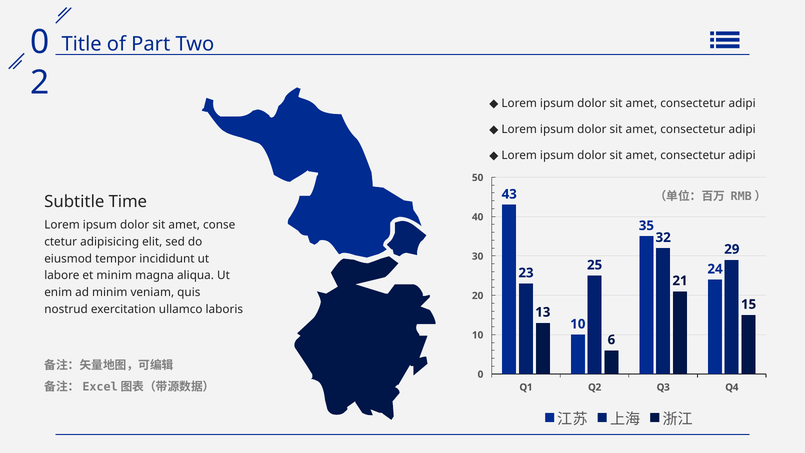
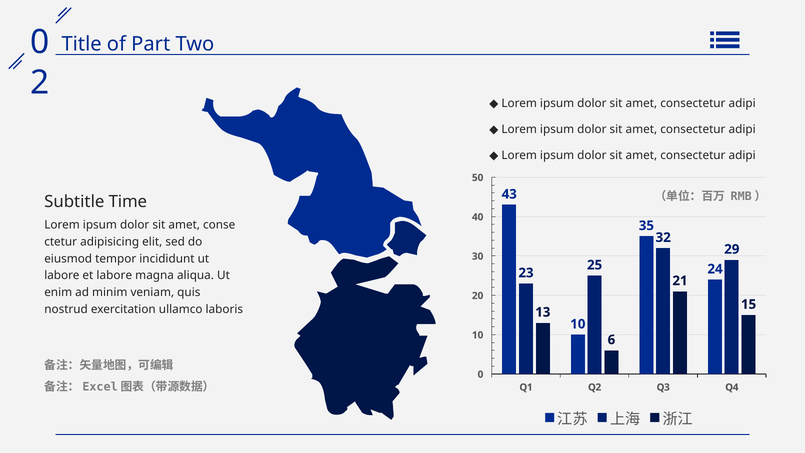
et minim: minim -> labore (114, 275)
